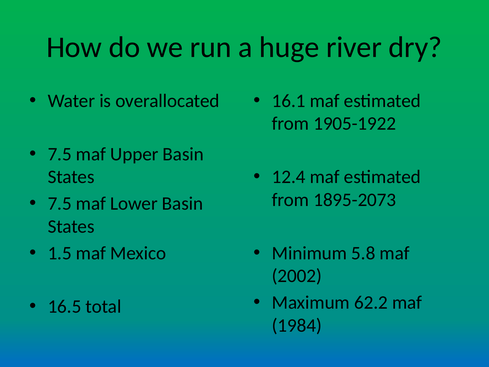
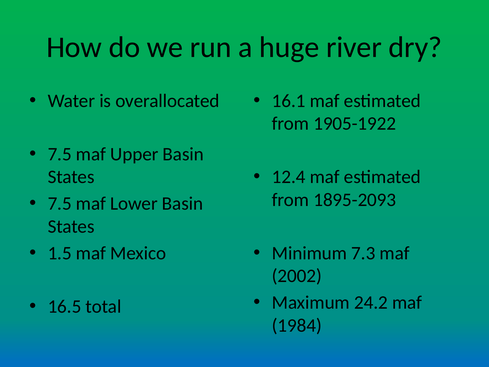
1895-2073: 1895-2073 -> 1895-2093 (355, 200)
5.8: 5.8 -> 7.3 (363, 253)
62.2: 62.2 -> 24.2 (371, 302)
